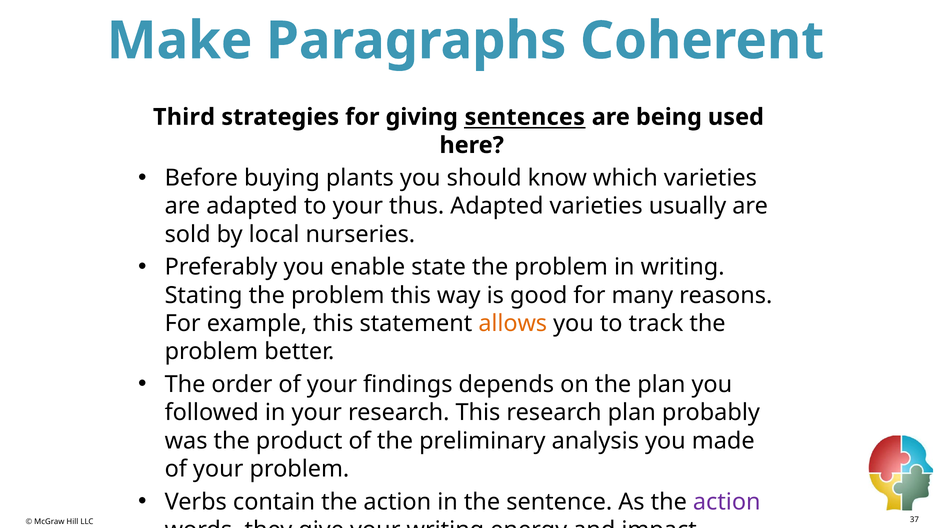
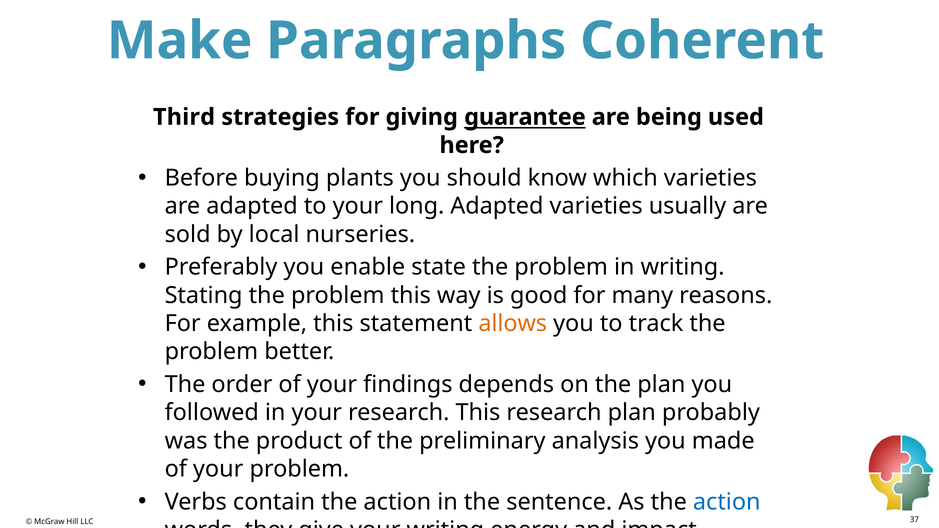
sentences: sentences -> guarantee (525, 117)
thus: thus -> long (417, 206)
action colour: purple -> blue (727, 502)
